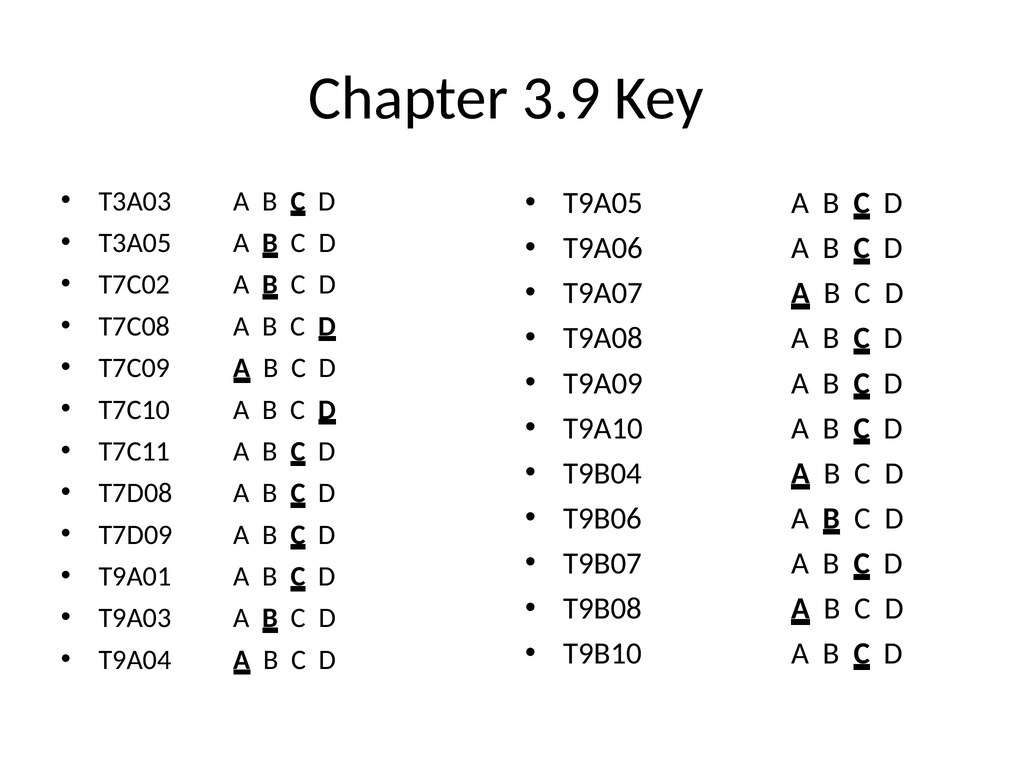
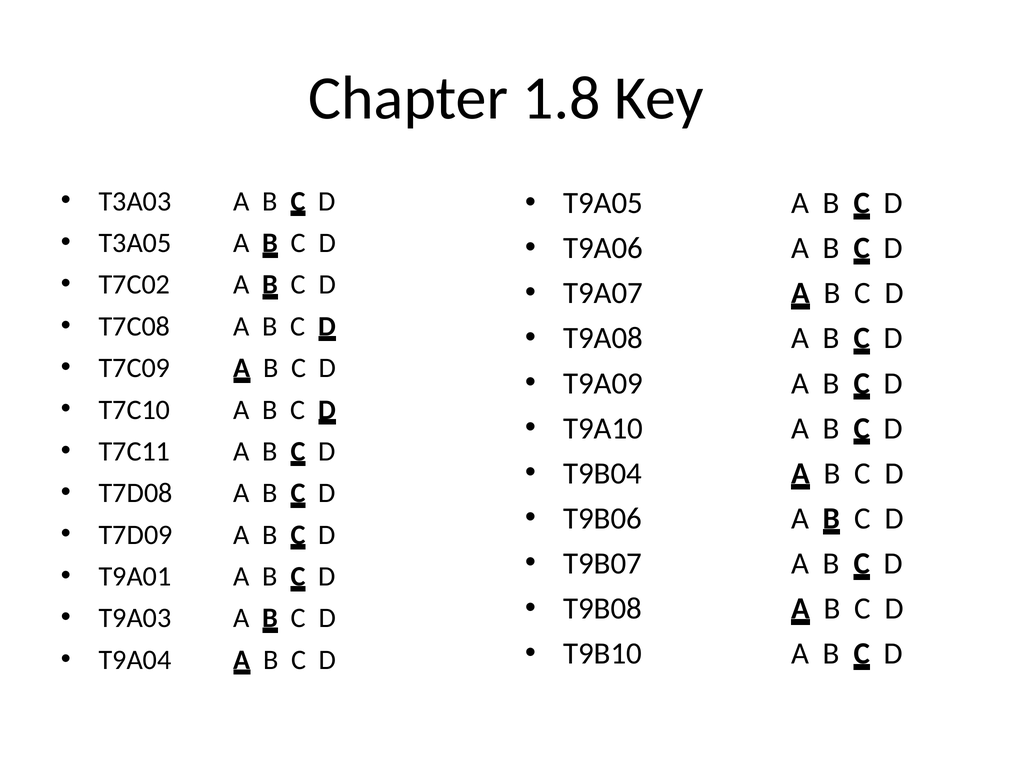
3.9: 3.9 -> 1.8 (561, 98)
